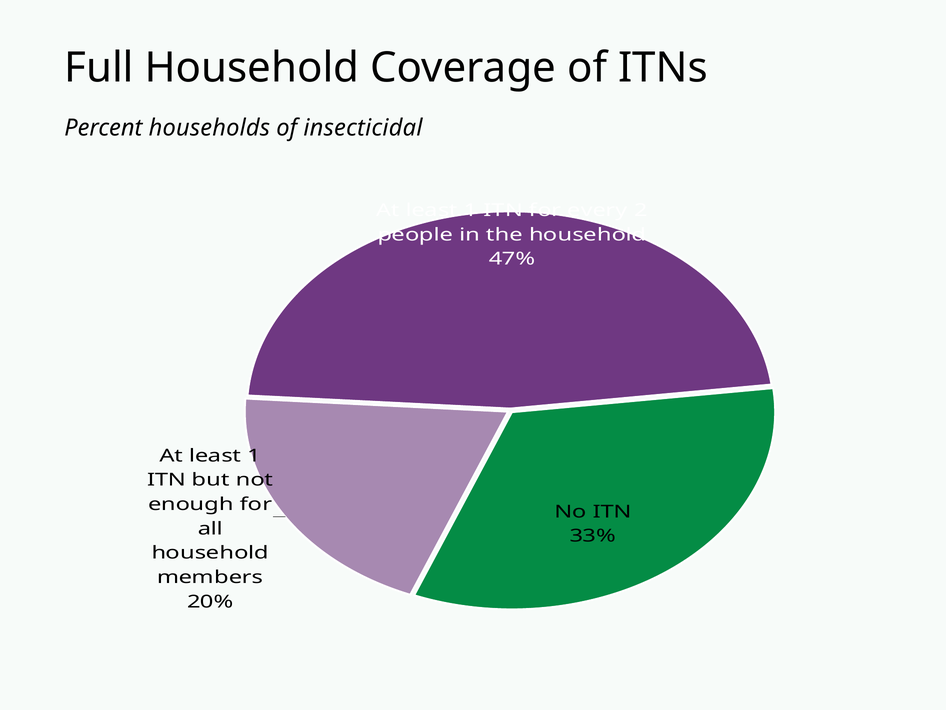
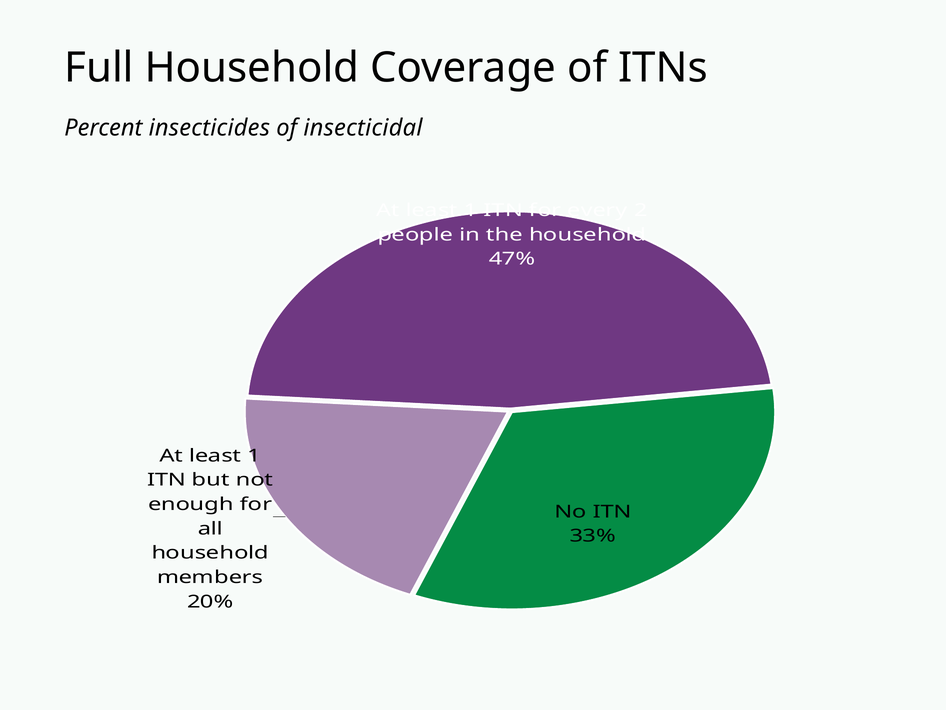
households: households -> insecticides (209, 128)
